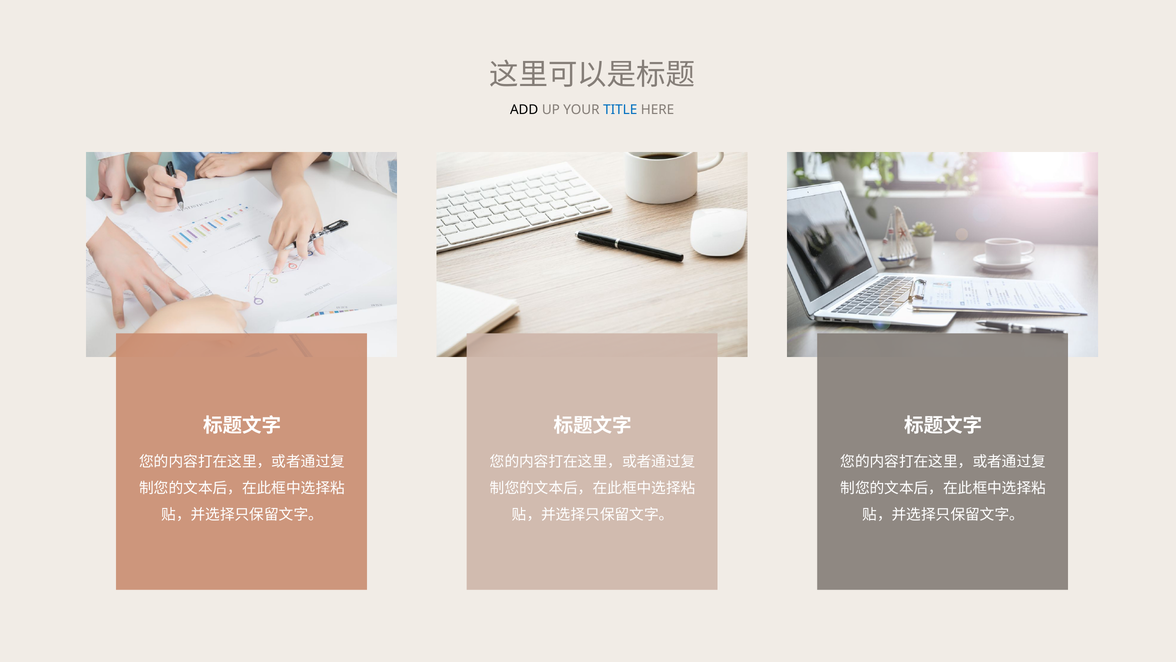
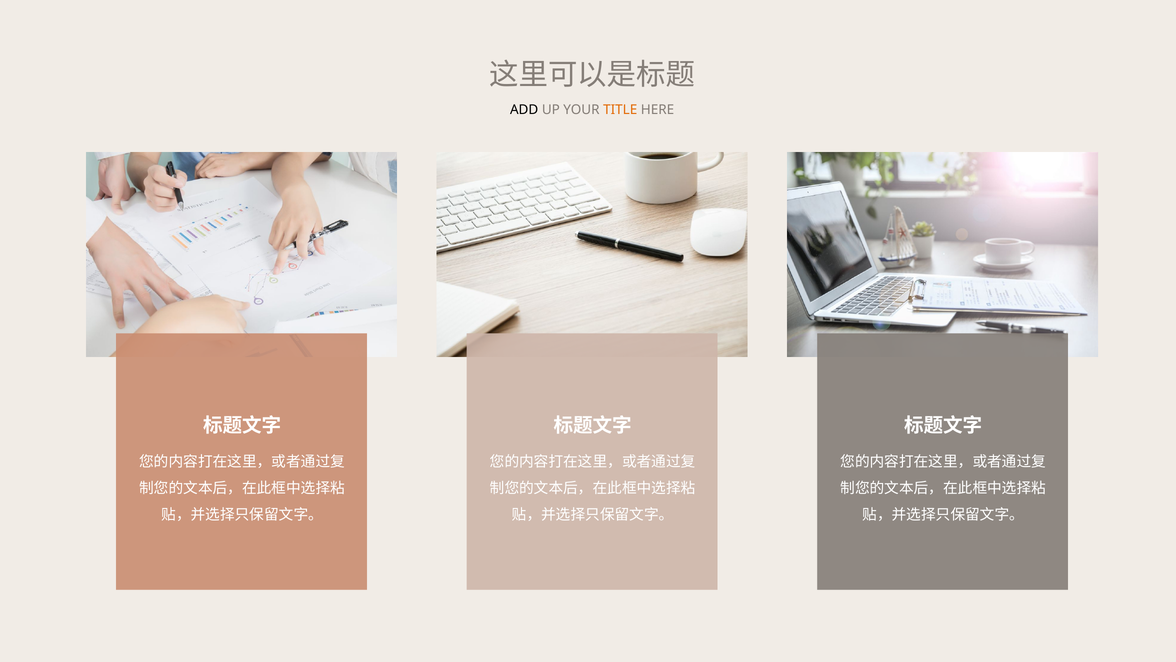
TITLE colour: blue -> orange (620, 110)
